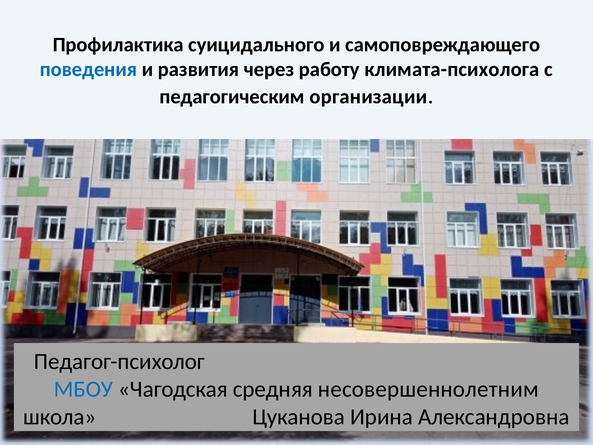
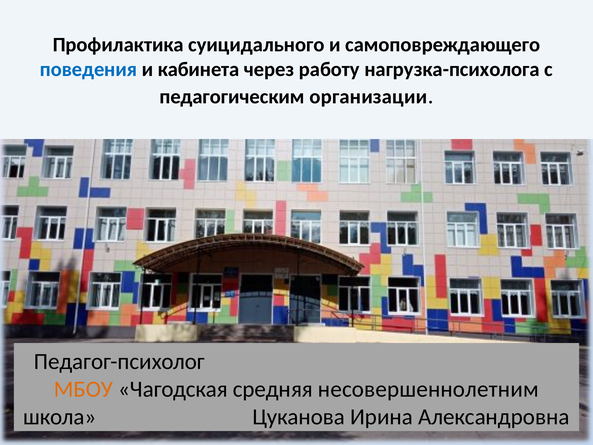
развития: развития -> кабинета (199, 69)
климата-психолога: климата-психолога -> нагрузка-психолога (452, 69)
МБОУ colour: blue -> orange (84, 389)
